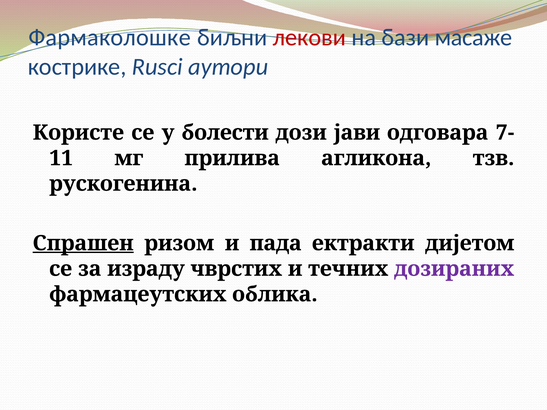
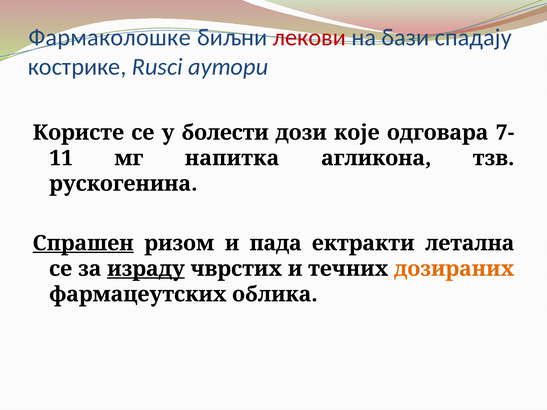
масаже: масаже -> спадају (473, 38)
јави: јави -> које (357, 133)
прилива: прилива -> напитка (232, 158)
дијетом: дијетом -> летална (470, 243)
израду underline: none -> present (146, 269)
дозираних colour: purple -> orange (454, 269)
